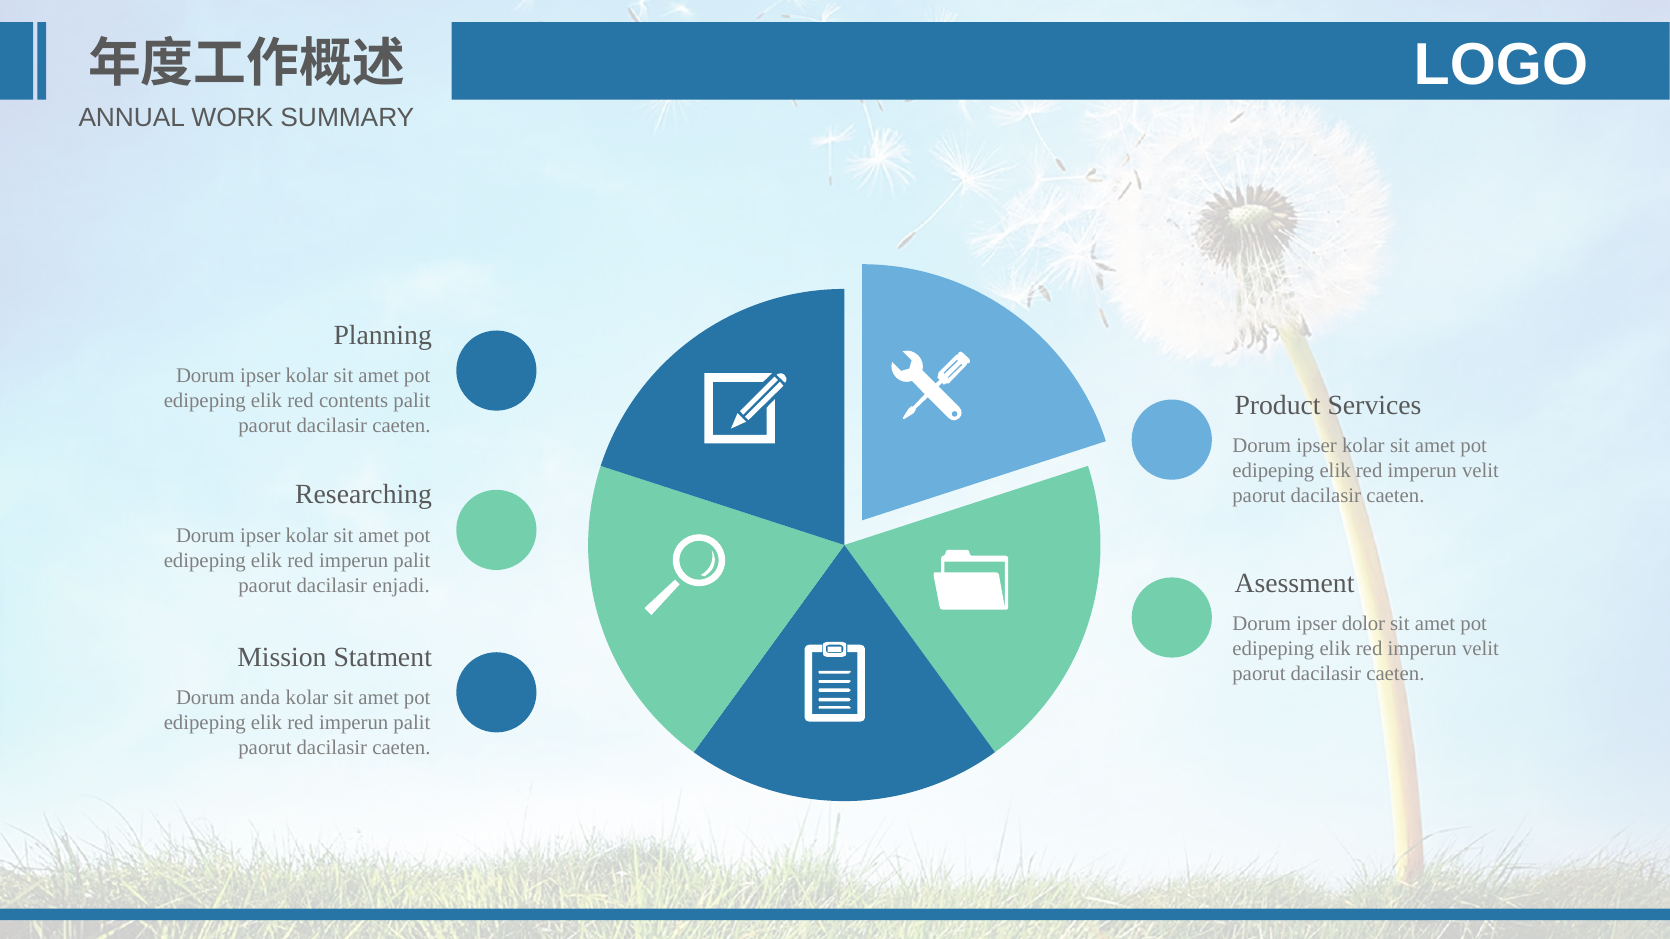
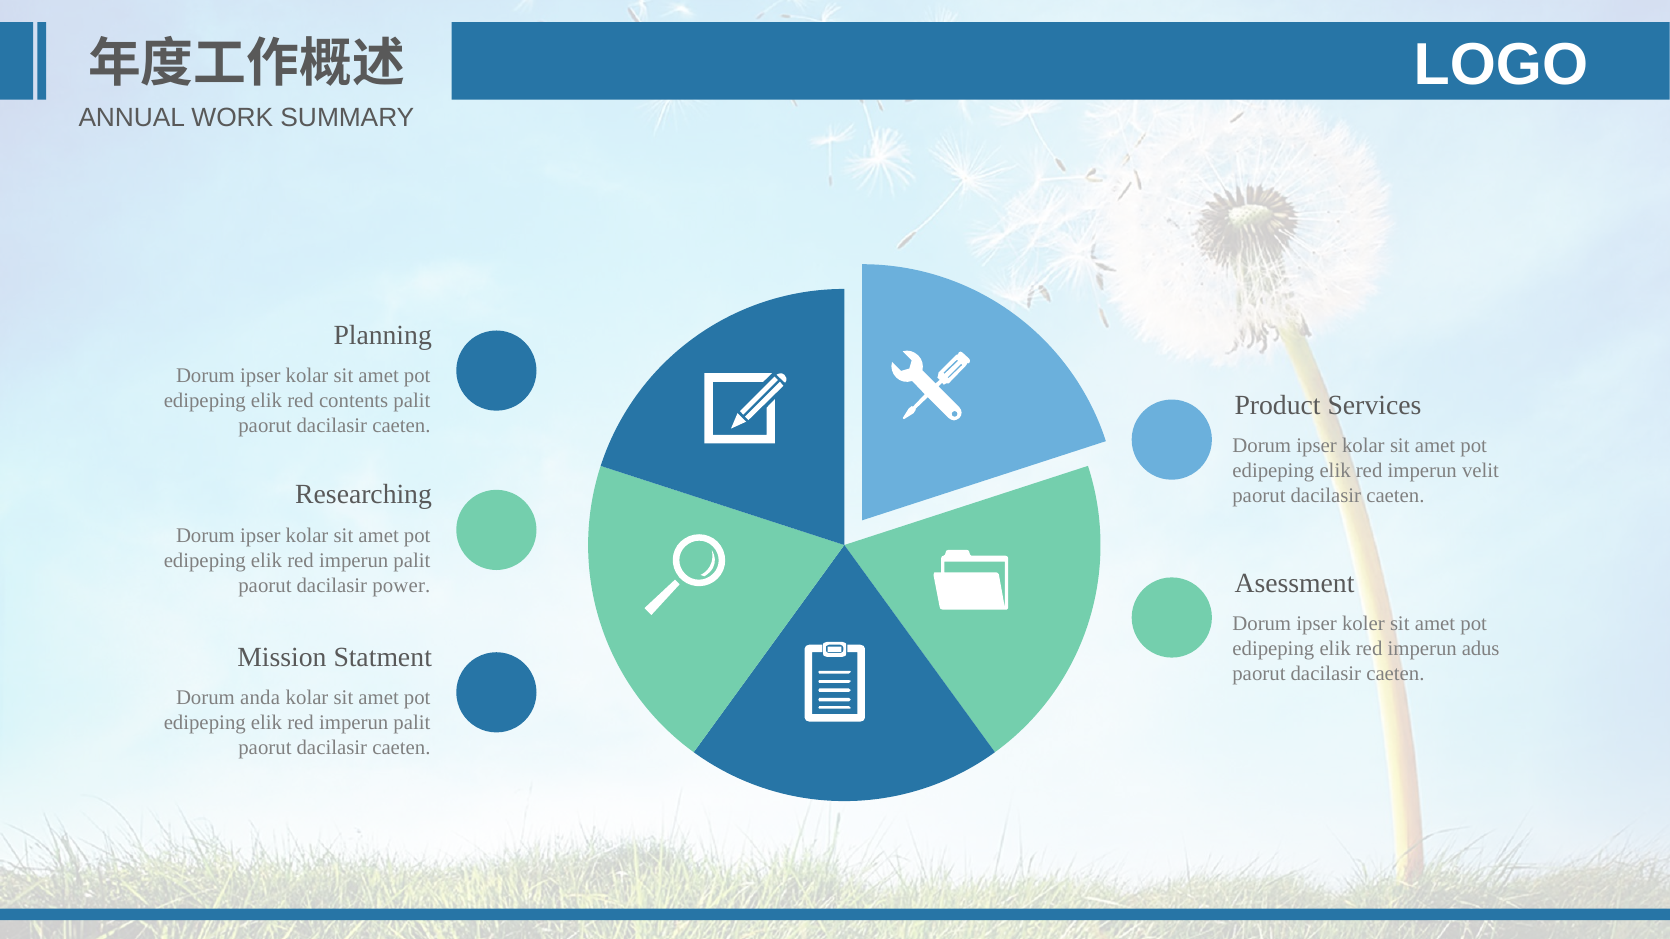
enjadi: enjadi -> power (401, 586)
dolor: dolor -> koler (1363, 624)
velit: velit -> adus (1481, 649)
